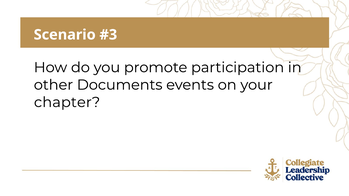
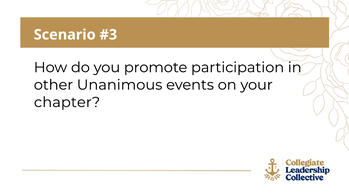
Documents: Documents -> Unanimous (120, 85)
